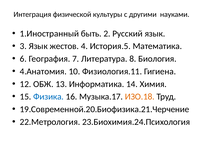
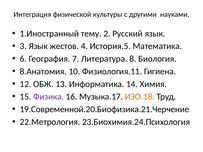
быть: быть -> тему (91, 34)
4.Анатомия: 4.Анатомия -> 8.Анатомия (43, 72)
Физика colour: blue -> purple (49, 97)
